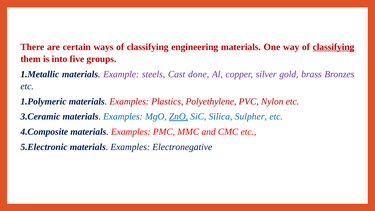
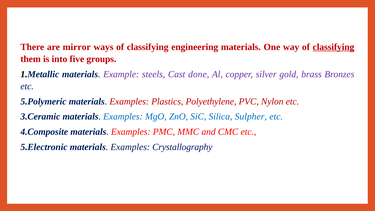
certain: certain -> mirror (77, 47)
1.Polymeric: 1.Polymeric -> 5.Polymeric (43, 101)
ZnO underline: present -> none (179, 117)
Electronegative: Electronegative -> Crystallography (182, 147)
